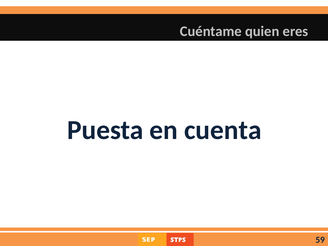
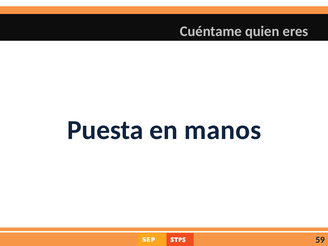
cuenta: cuenta -> manos (223, 130)
